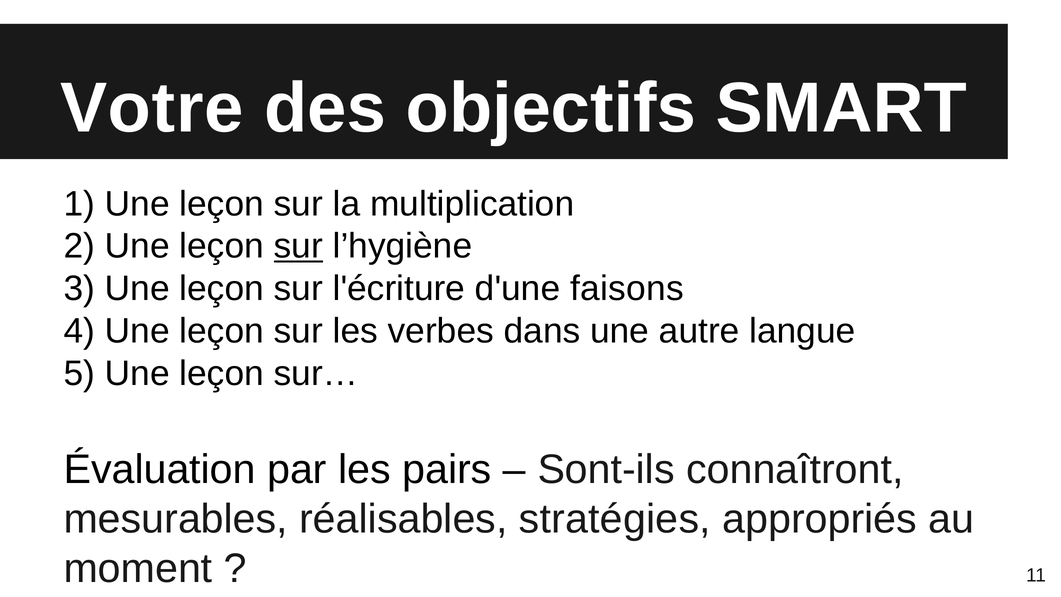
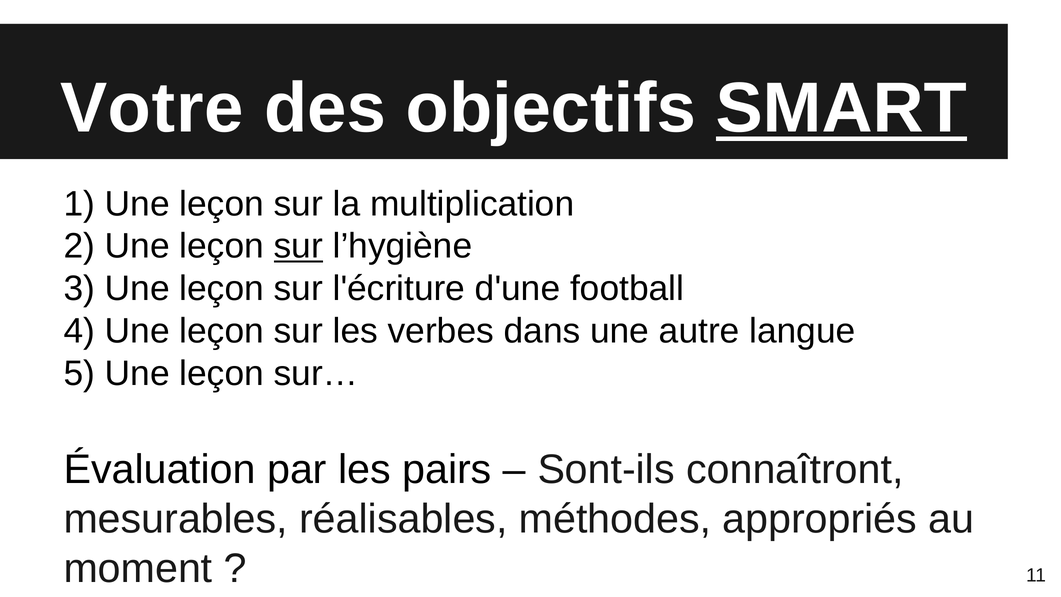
SMART underline: none -> present (841, 108)
faisons: faisons -> football (627, 289)
stratégies: stratégies -> méthodes (615, 519)
